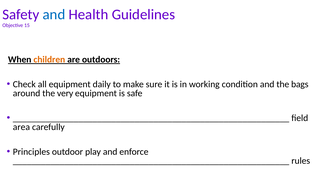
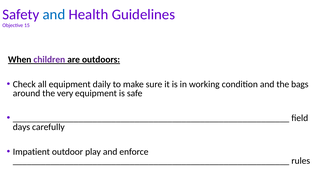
children colour: orange -> purple (49, 60)
area: area -> days (21, 128)
Principles: Principles -> Impatient (31, 152)
